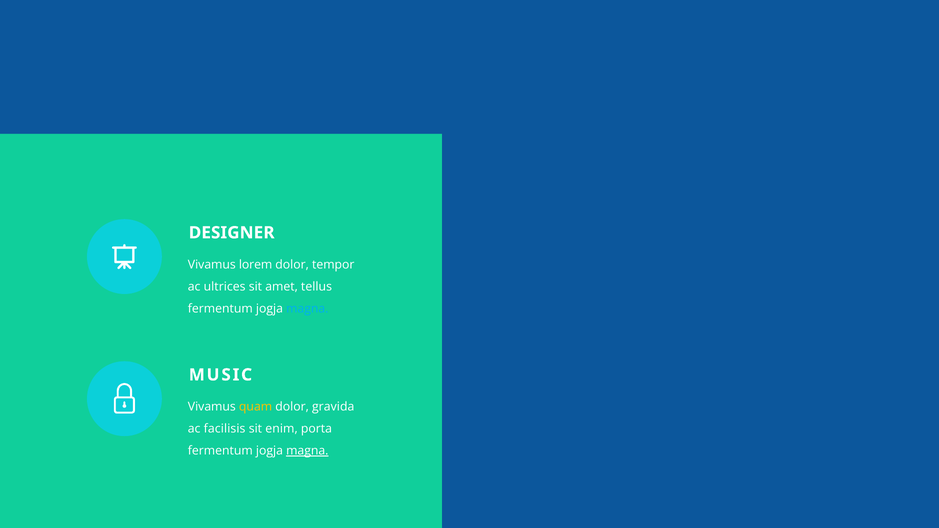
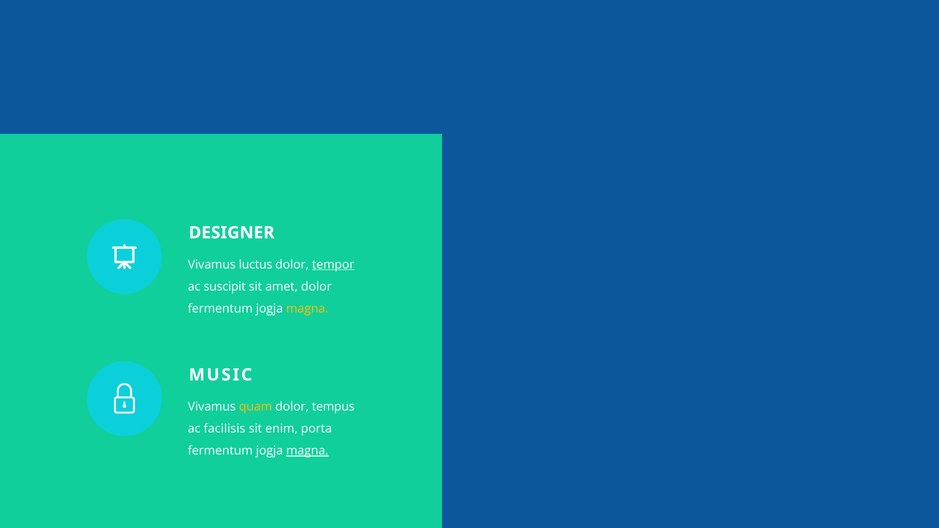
lorem: lorem -> luctus (256, 265)
tempor underline: none -> present (333, 265)
ultrices: ultrices -> suscipit (225, 287)
amet tellus: tellus -> dolor (316, 287)
magna colour: light blue -> yellow (307, 309)
gravida: gravida -> tempus (333, 407)
